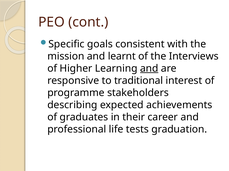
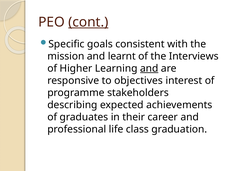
cont underline: none -> present (88, 22)
traditional: traditional -> objectives (139, 81)
tests: tests -> class (137, 130)
